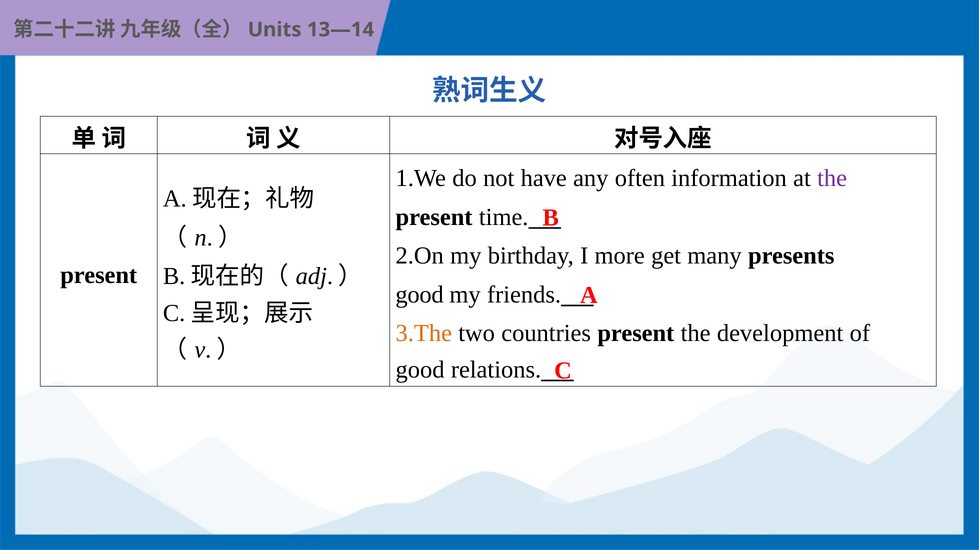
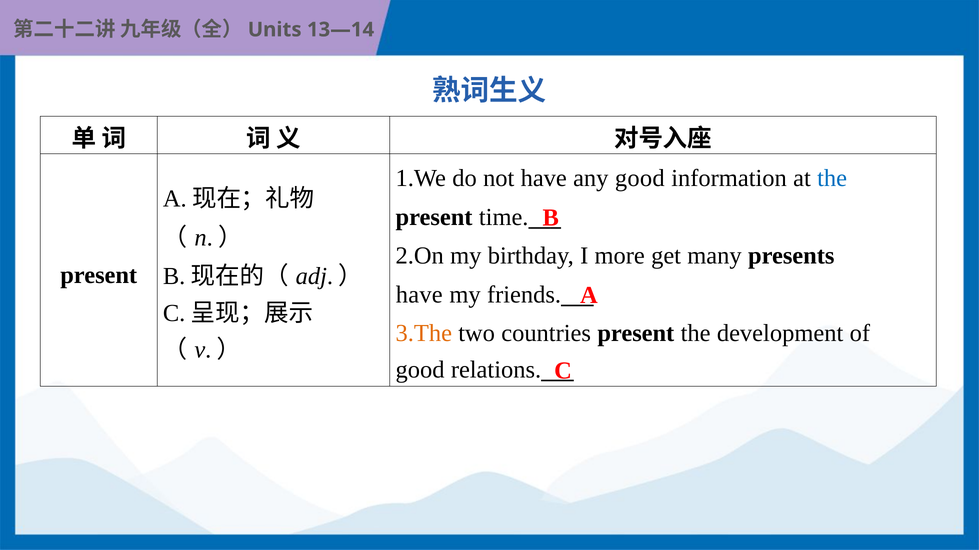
any often: often -> good (640, 179)
the colour: purple -> blue (832, 179)
good: good -> have (419, 295)
